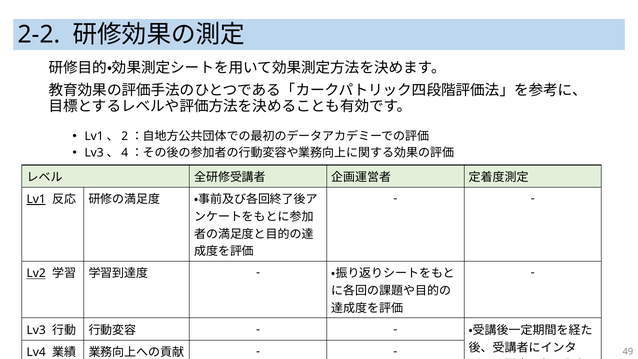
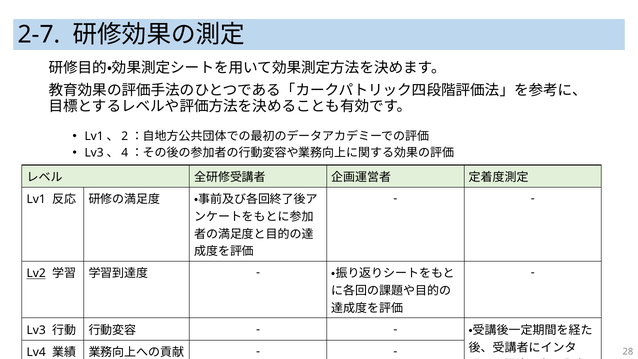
2-2: 2-2 -> 2-7 (39, 35)
Lv1 underline: present -> none (36, 199)
49: 49 -> 28 (628, 351)
